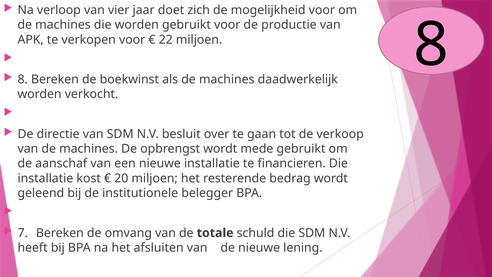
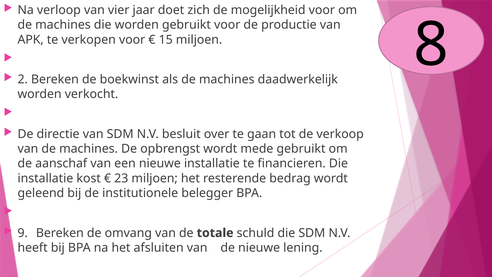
22: 22 -> 15 (166, 40)
8: 8 -> 2 (23, 79)
20: 20 -> 23 (121, 178)
7: 7 -> 9 (23, 233)
